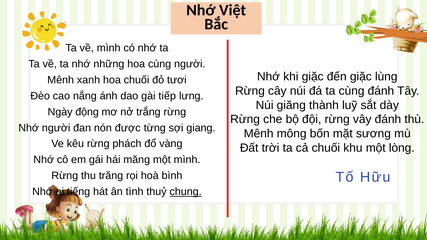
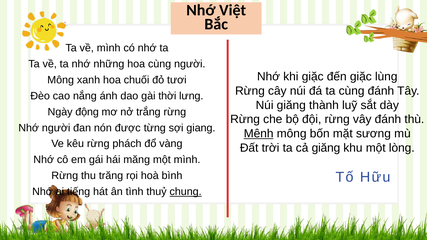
Mênh: Mênh -> Mông (61, 80)
tiếp: tiếp -> thời (167, 96)
Mênh underline: none -> present (259, 134)
cả chuối: chuối -> giăng (326, 148)
